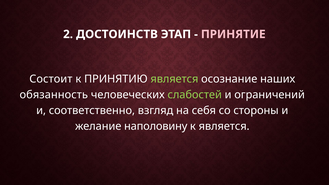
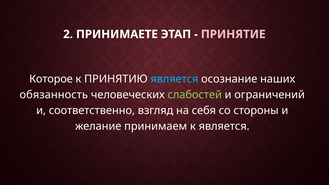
ДОСТОИНСТВ: ДОСТОИНСТВ -> ПРИНИМАЕТЕ (117, 34)
Состоит: Состоит -> Которое (51, 79)
является colour: light green -> light blue (174, 79)
наполовину: наполовину -> принимаем (156, 126)
